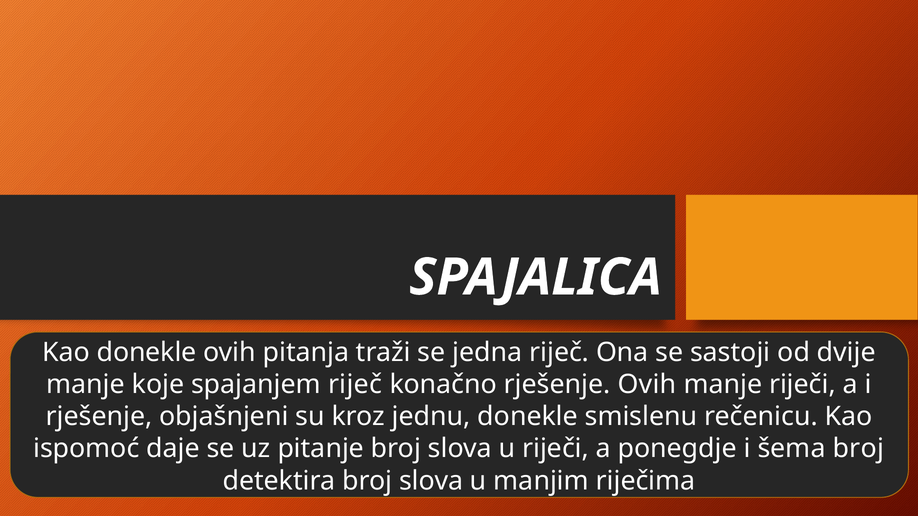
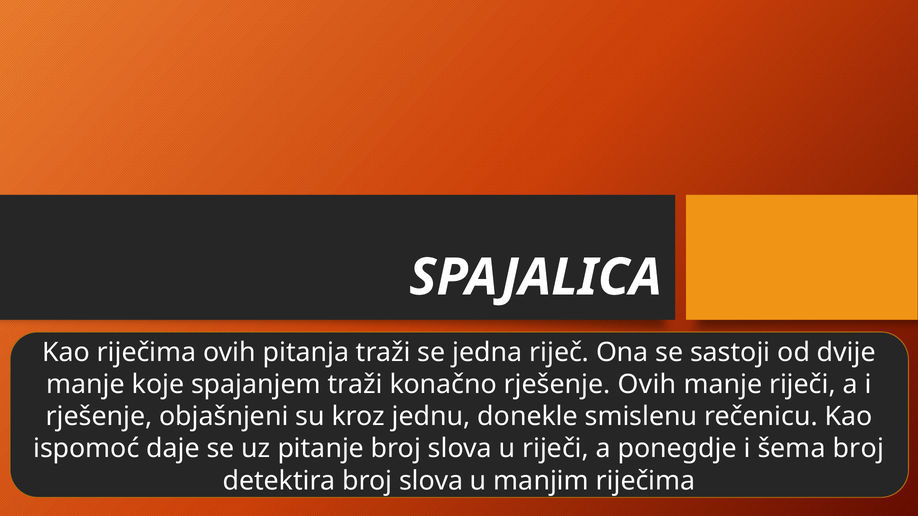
Kao donekle: donekle -> riječima (147, 353)
spajanjem riječ: riječ -> traži (355, 385)
